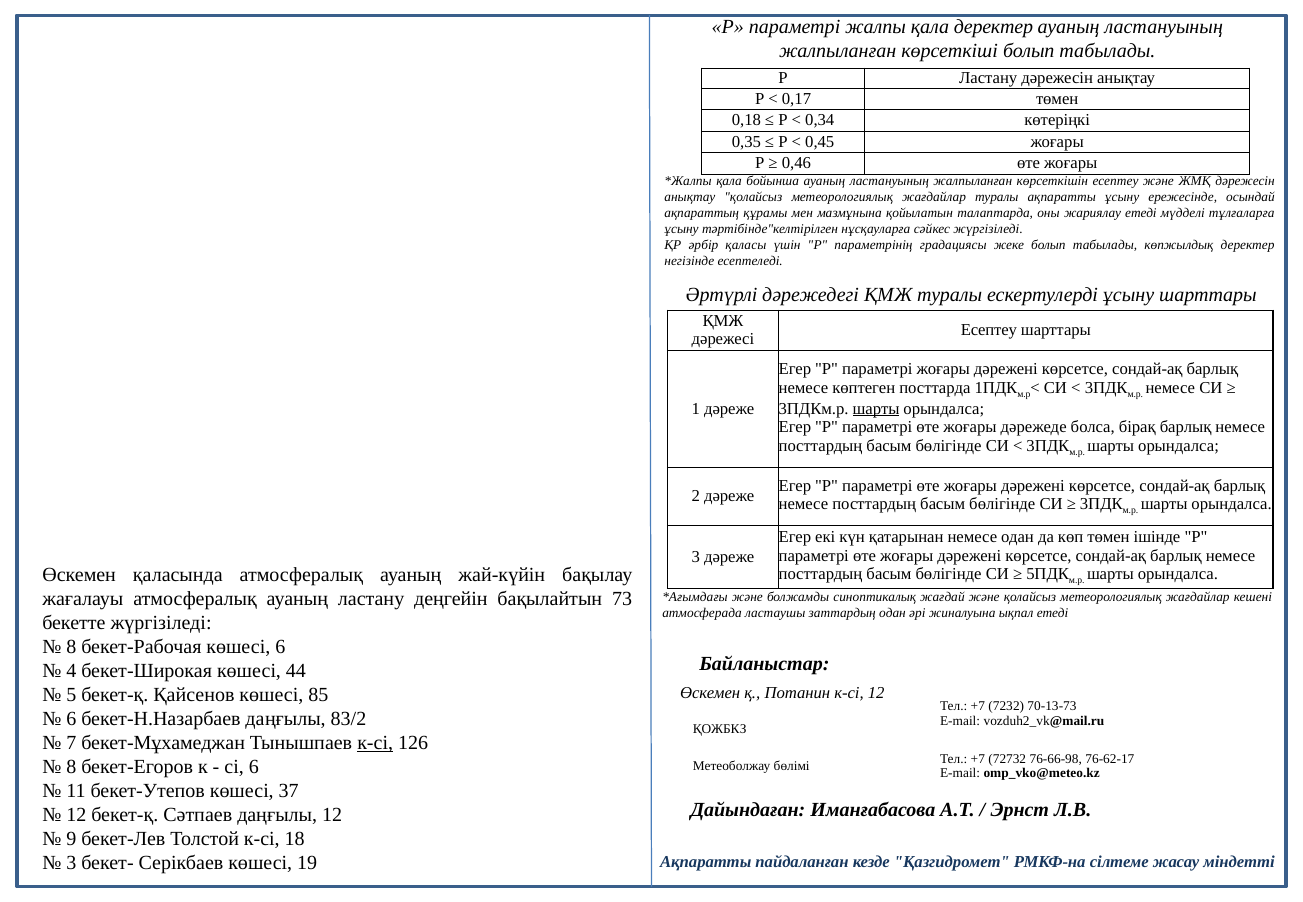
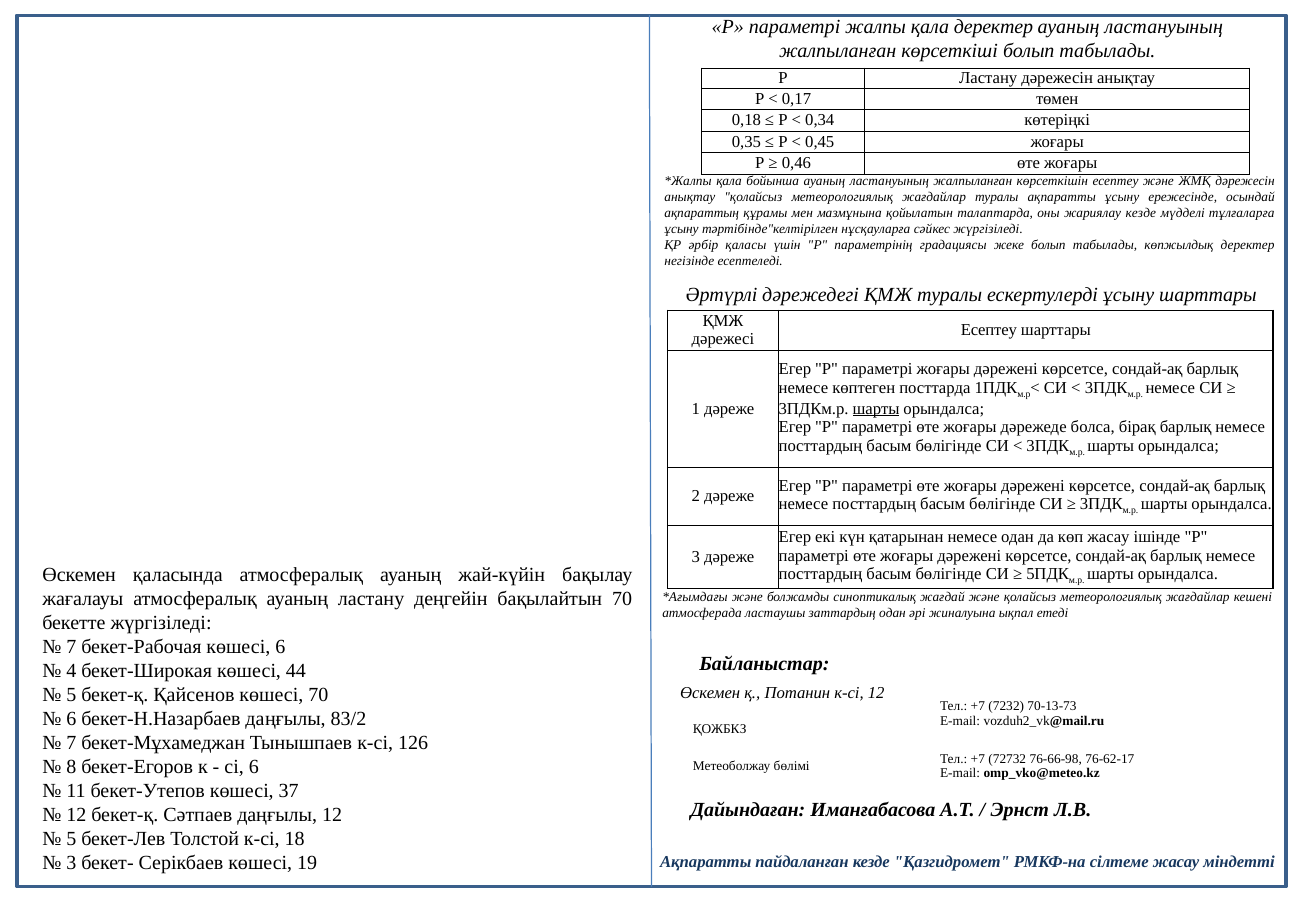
жариялау етеді: етеді -> кезде (1141, 213)
көп төмен: төмен -> жасау (1108, 537)
бақылайтын 73: 73 -> 70 (622, 599)
8: 8 -> 7 (71, 647)
көшесі 85: 85 -> 70 (318, 695)
к-сі underline: present -> none (375, 743)
9: 9 -> 5 (71, 839)
